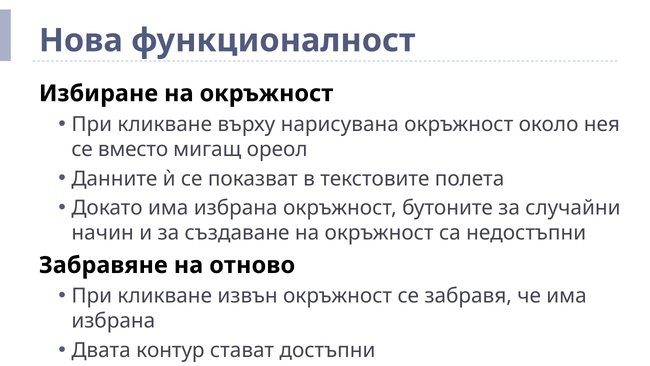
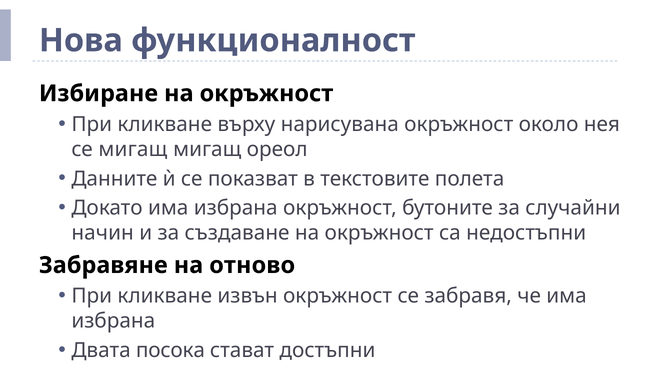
се вместо: вместо -> мигащ (133, 149)
контур: контур -> посока (170, 350)
